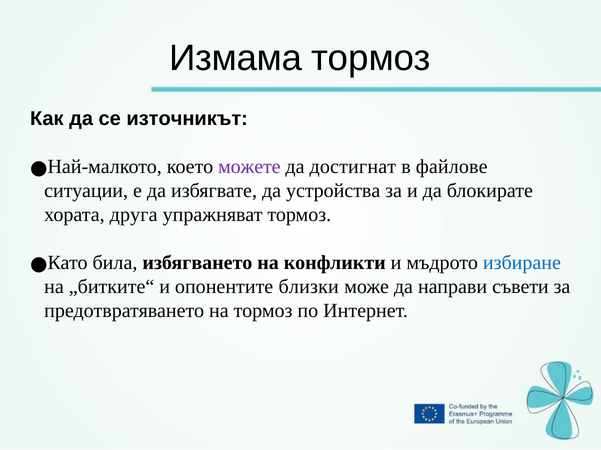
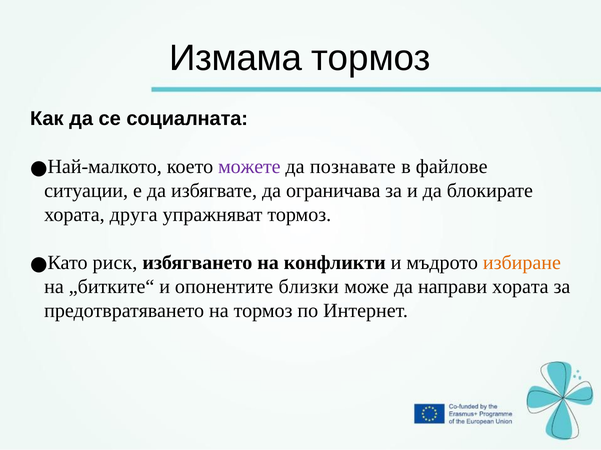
източникът: източникът -> социалната (187, 119)
достигнат: достигнат -> познавате (353, 167)
устройства: устройства -> ограничава (333, 191)
била: била -> риск (115, 263)
избиране colour: blue -> orange (522, 263)
направи съвети: съвети -> хората (520, 287)
